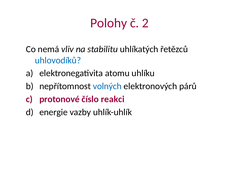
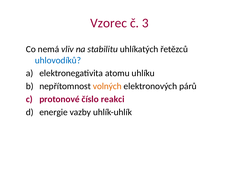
Polohy: Polohy -> Vzorec (109, 23)
2: 2 -> 3 (145, 23)
volných colour: blue -> orange (107, 86)
